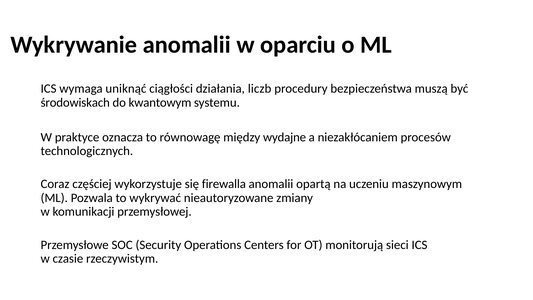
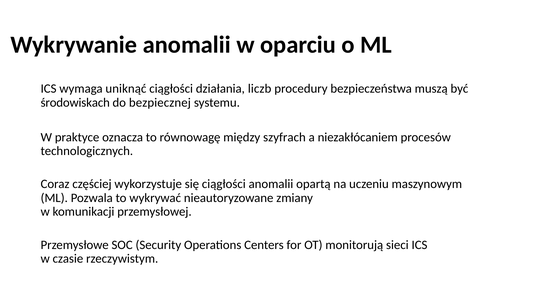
kwantowym: kwantowym -> bezpiecznej (160, 102)
wydajne: wydajne -> szyfrach (284, 137)
się firewalla: firewalla -> ciągłości (224, 184)
